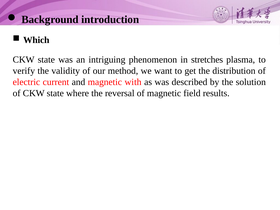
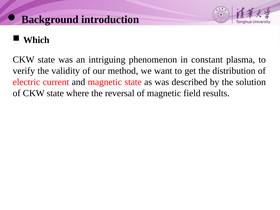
stretches: stretches -> constant (207, 60)
magnetic with: with -> state (133, 82)
